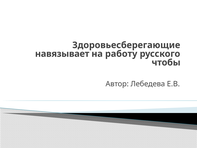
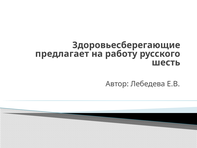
навязывает: навязывает -> предлагает (62, 54)
чтобы: чтобы -> шесть (166, 62)
